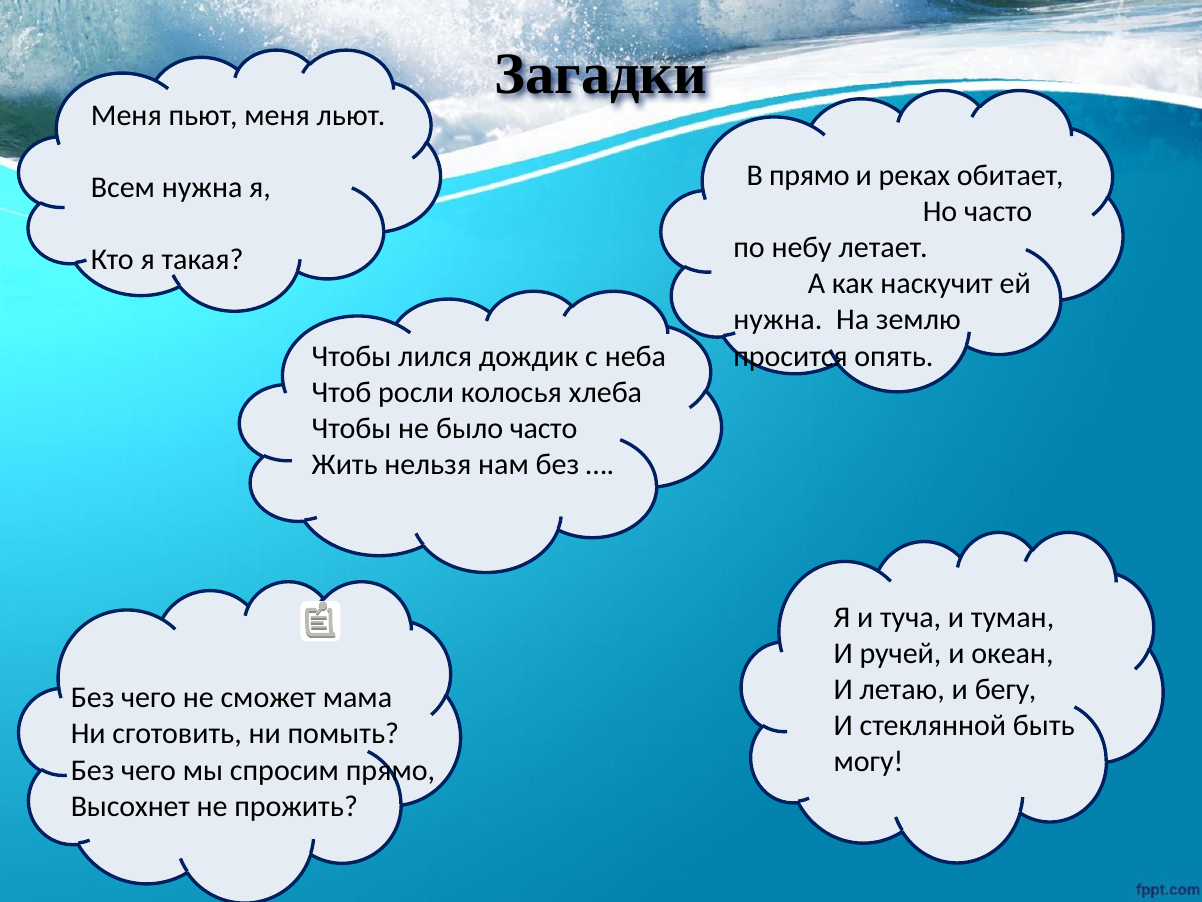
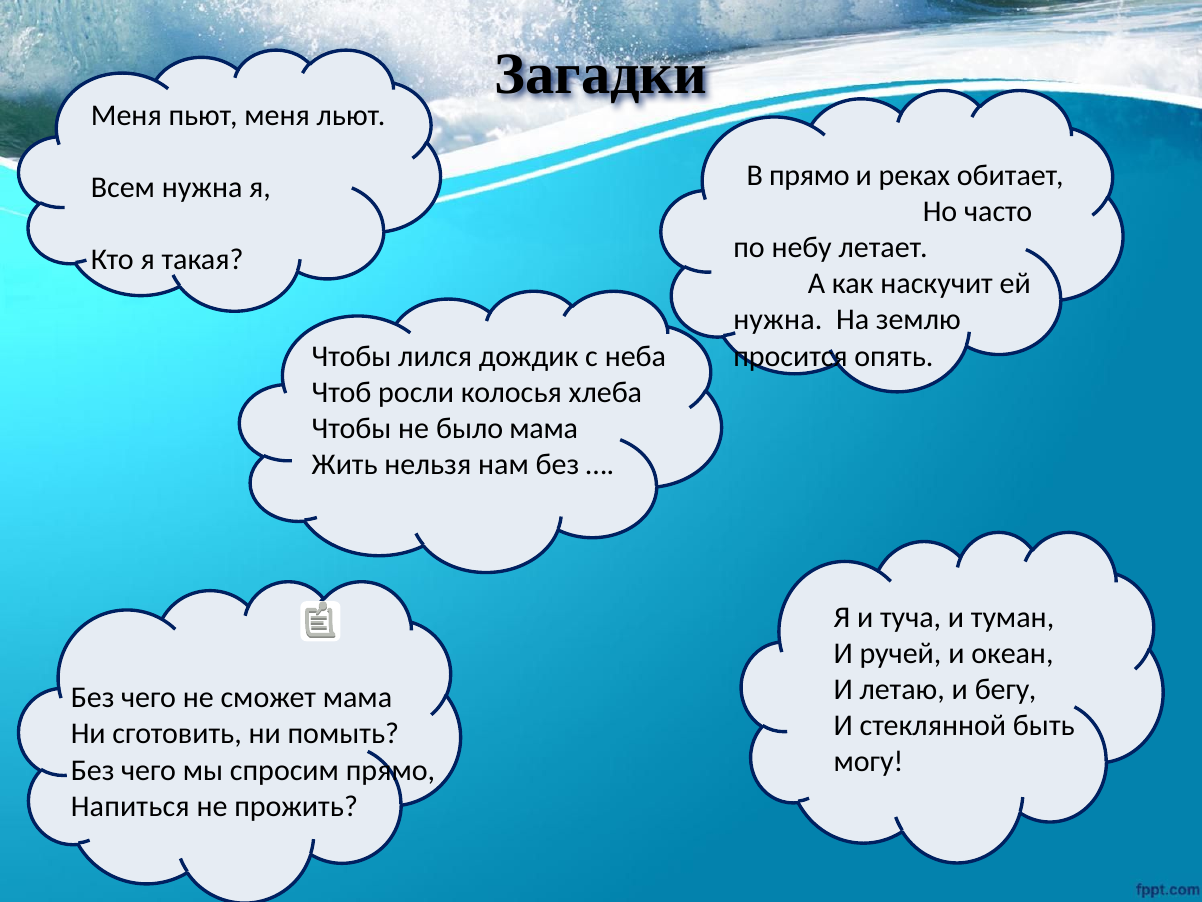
было часто: часто -> мама (544, 428)
Высохнет: Высохнет -> Напиться (130, 806)
